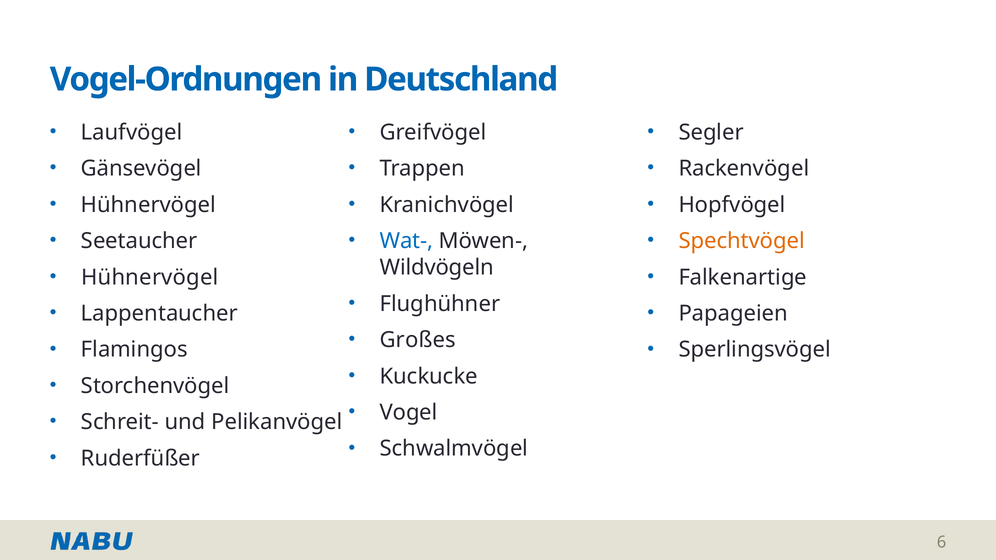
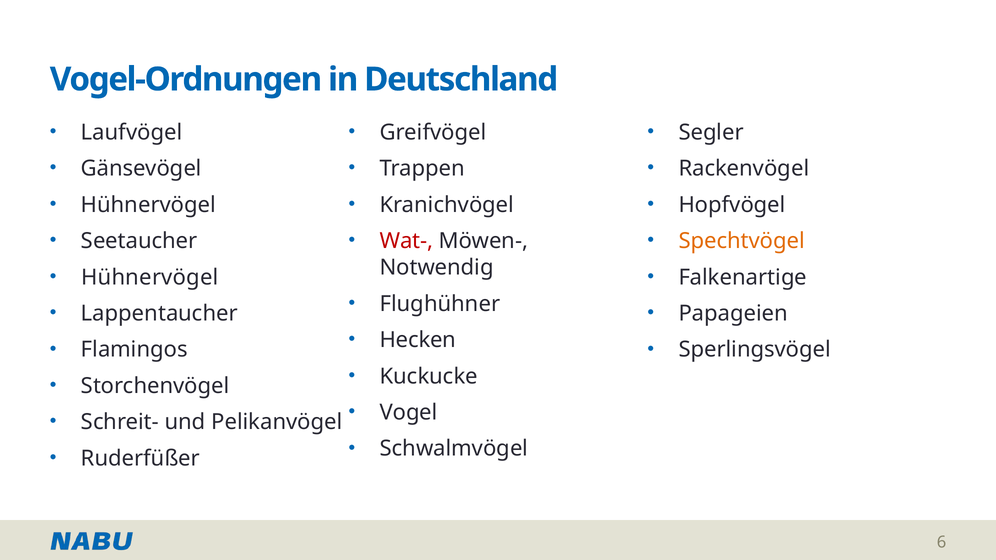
Wat- colour: blue -> red (406, 241)
Wildvögeln: Wildvögeln -> Notwendig (437, 268)
Großes: Großes -> Hecken (418, 340)
